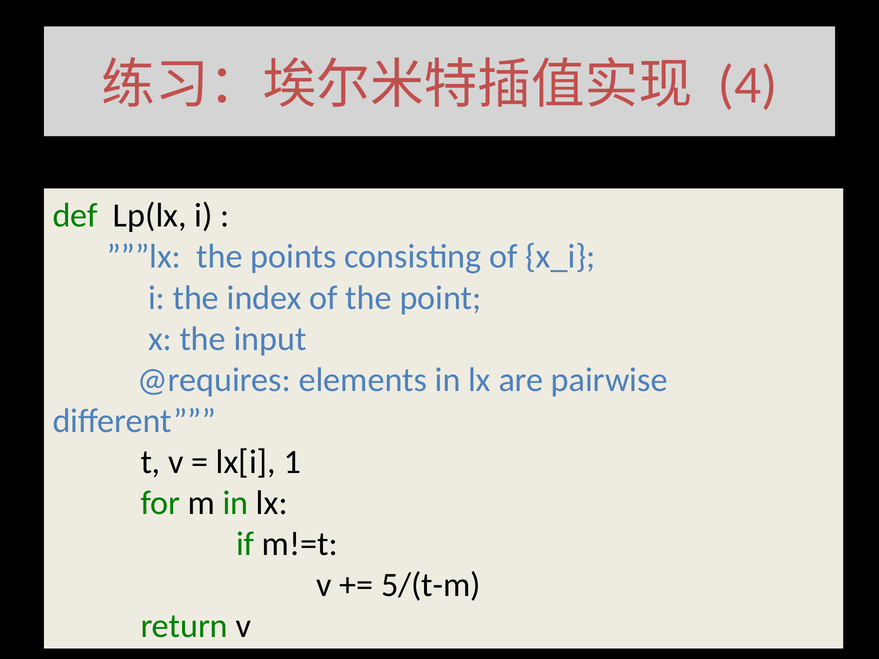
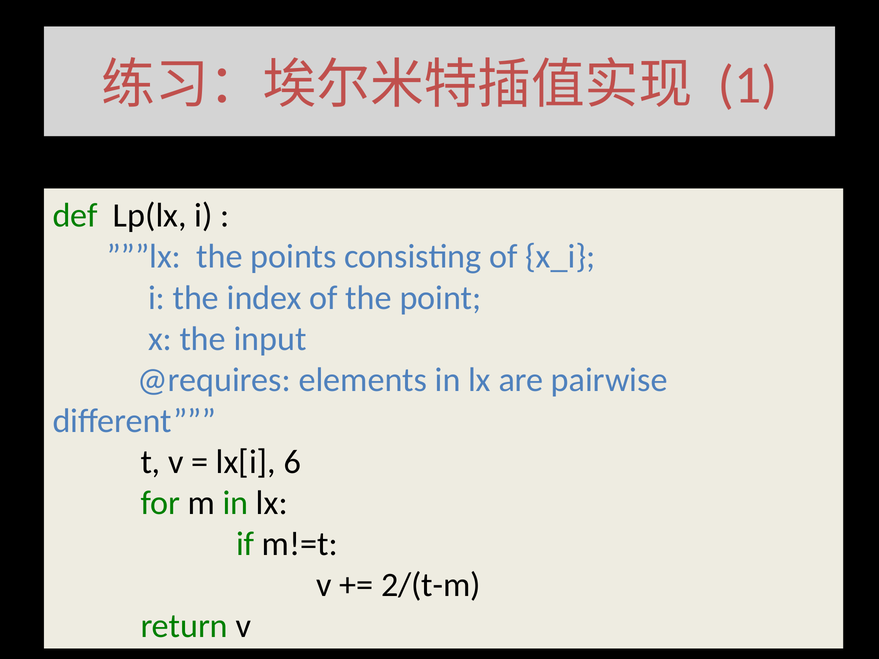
4: 4 -> 1 (748, 85)
1: 1 -> 6 (292, 462)
5/(t-m: 5/(t-m -> 2/(t-m (431, 585)
